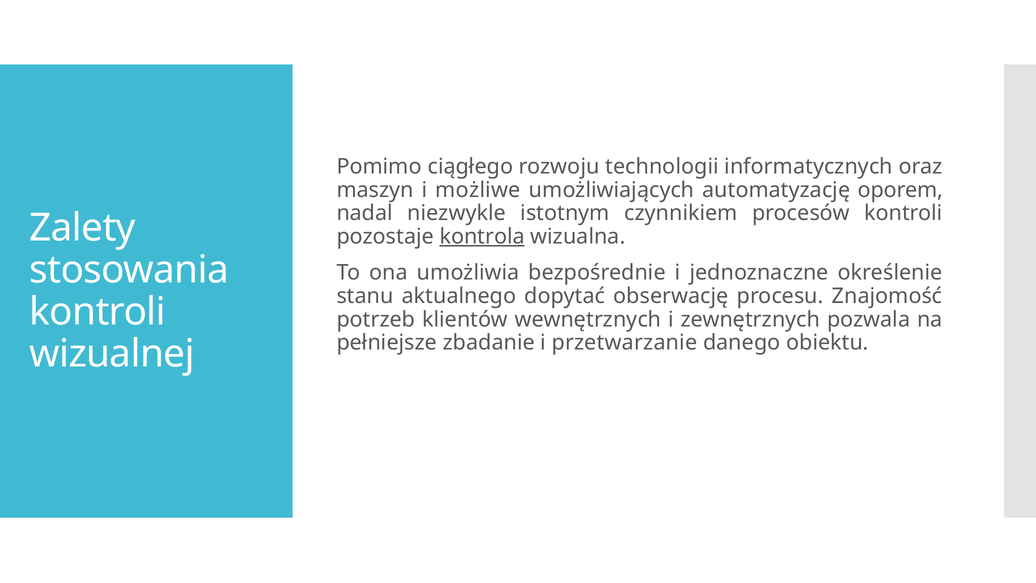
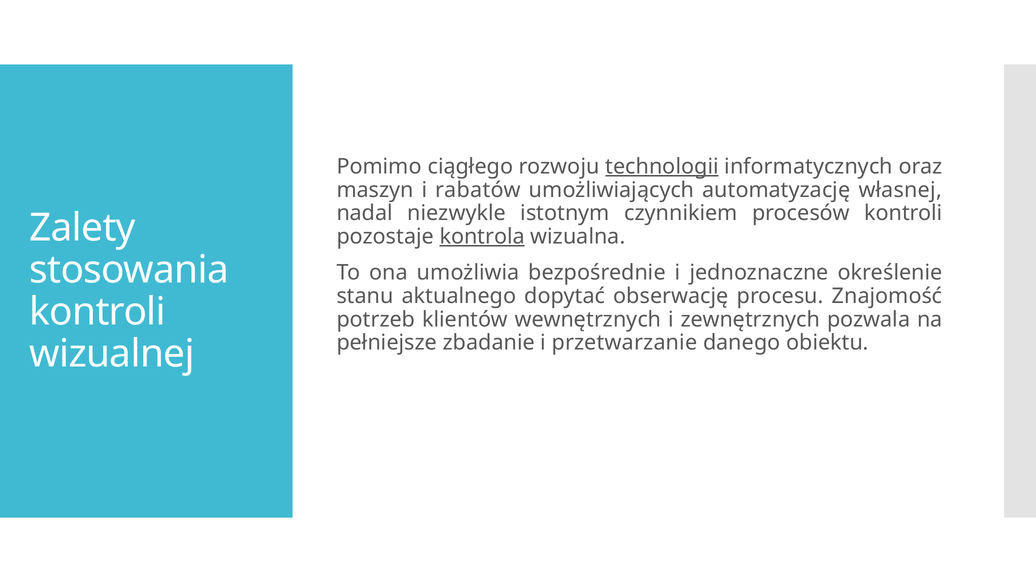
technologii underline: none -> present (662, 167)
możliwe: możliwe -> rabatów (478, 190)
oporem: oporem -> własnej (900, 190)
